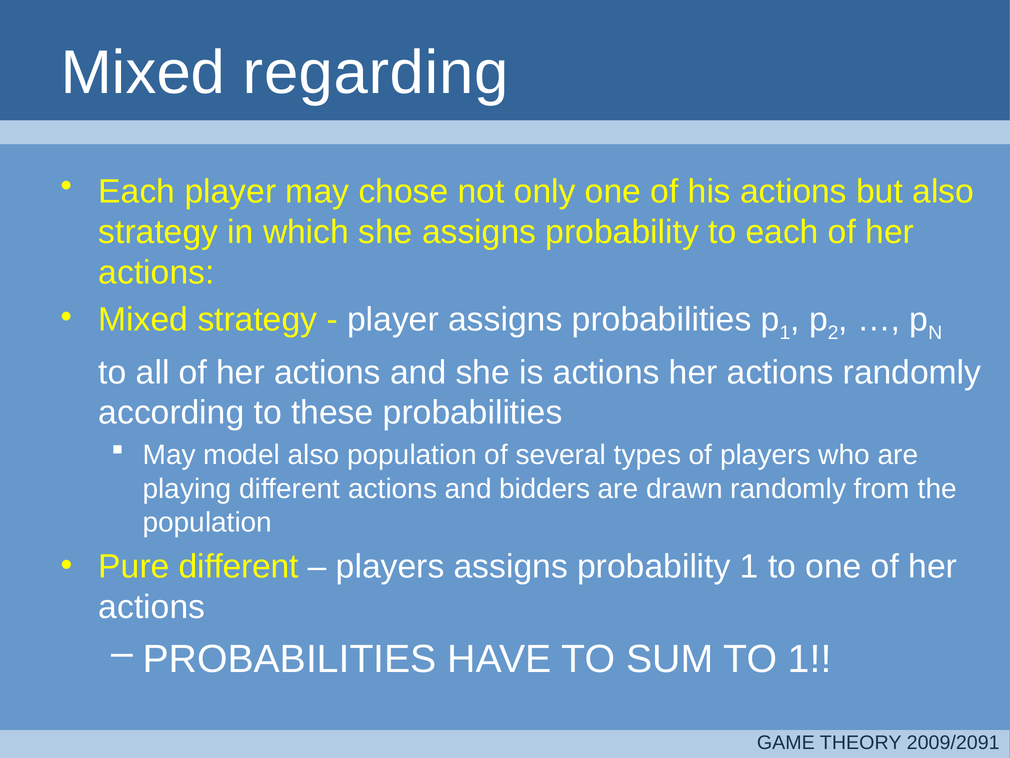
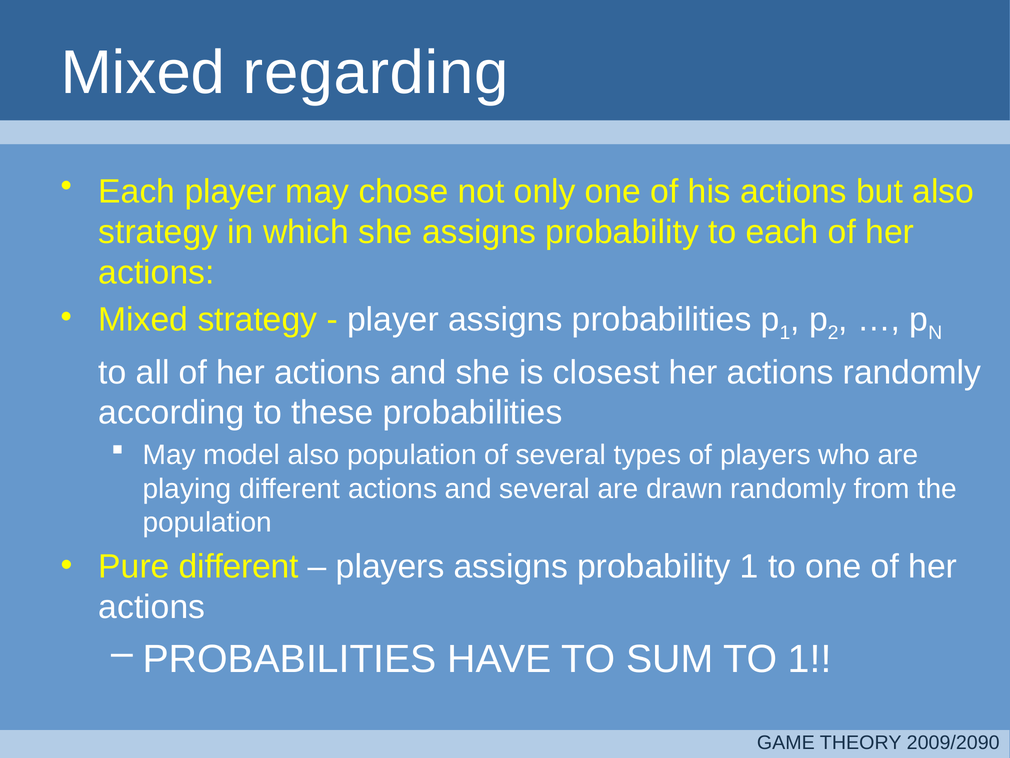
is actions: actions -> closest (606, 372)
and bidders: bidders -> several (545, 488)
2009/2091: 2009/2091 -> 2009/2090 (953, 742)
